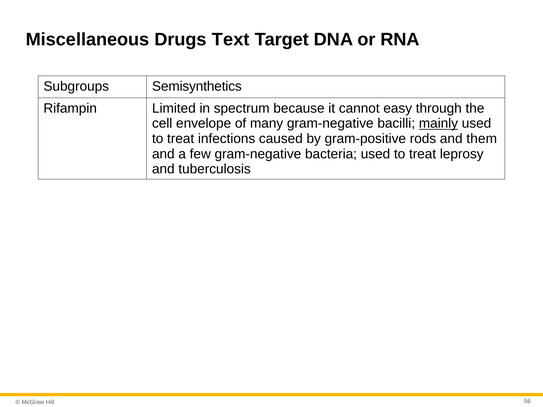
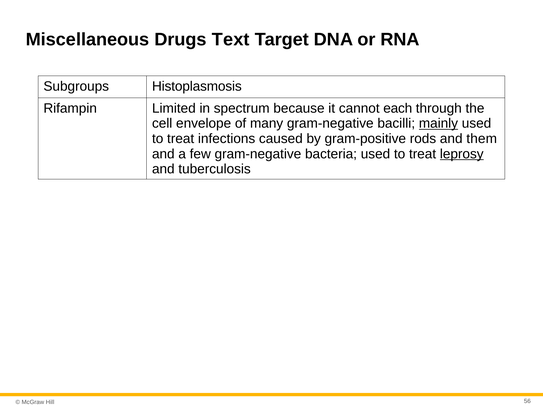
Semisynthetics: Semisynthetics -> Histoplasmosis (197, 86)
easy: easy -> each (398, 108)
leprosy underline: none -> present (462, 154)
